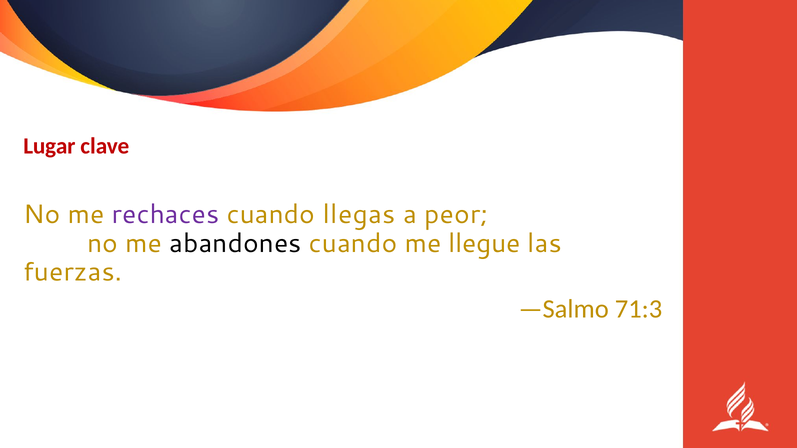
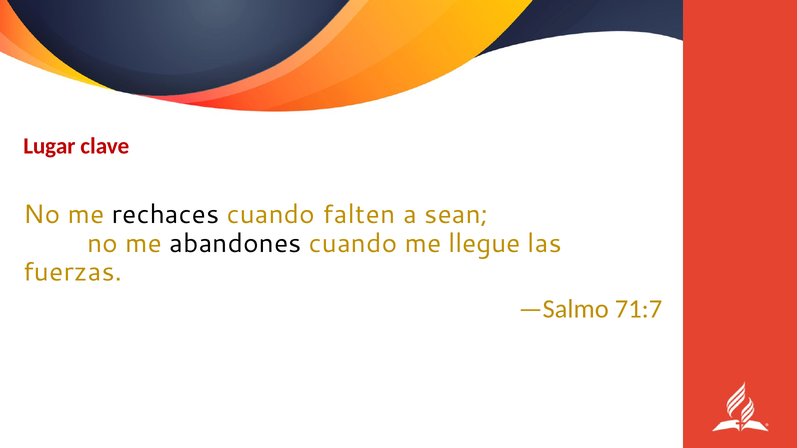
rechaces colour: purple -> black (166, 215)
llegas: llegas -> falten (359, 215)
peor: peor -> sean (456, 215)
71:3: 71:3 -> 71:7 (639, 309)
